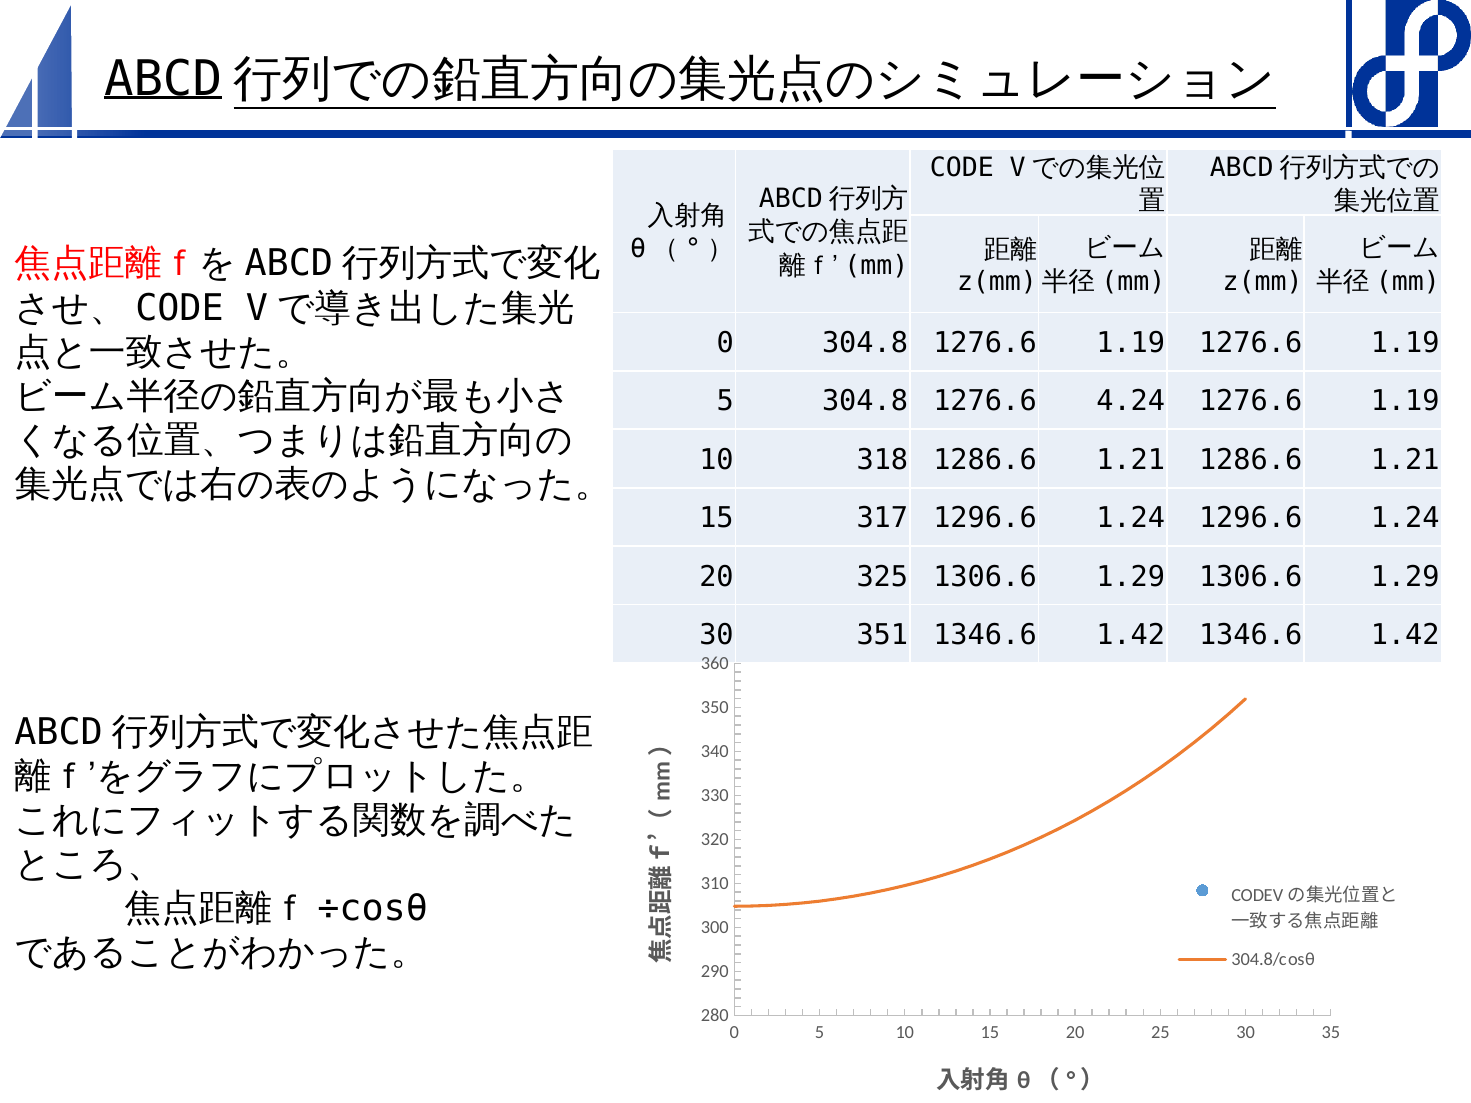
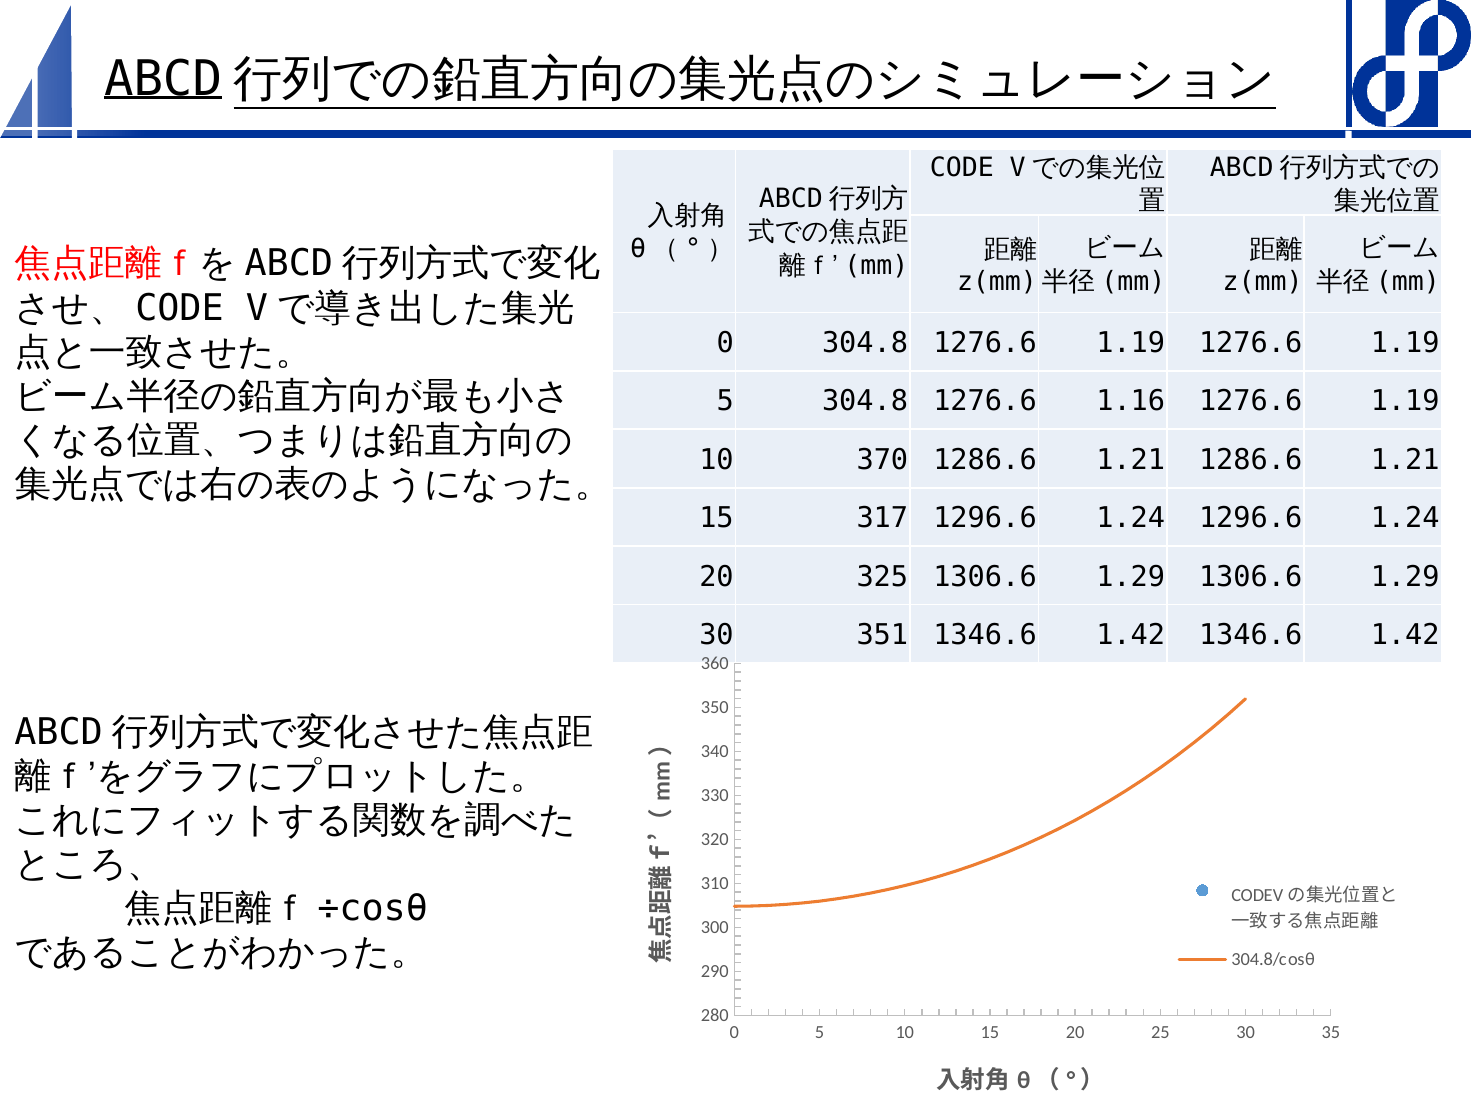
4.24: 4.24 -> 1.16 (1131, 402)
318: 318 -> 370 (882, 460)
